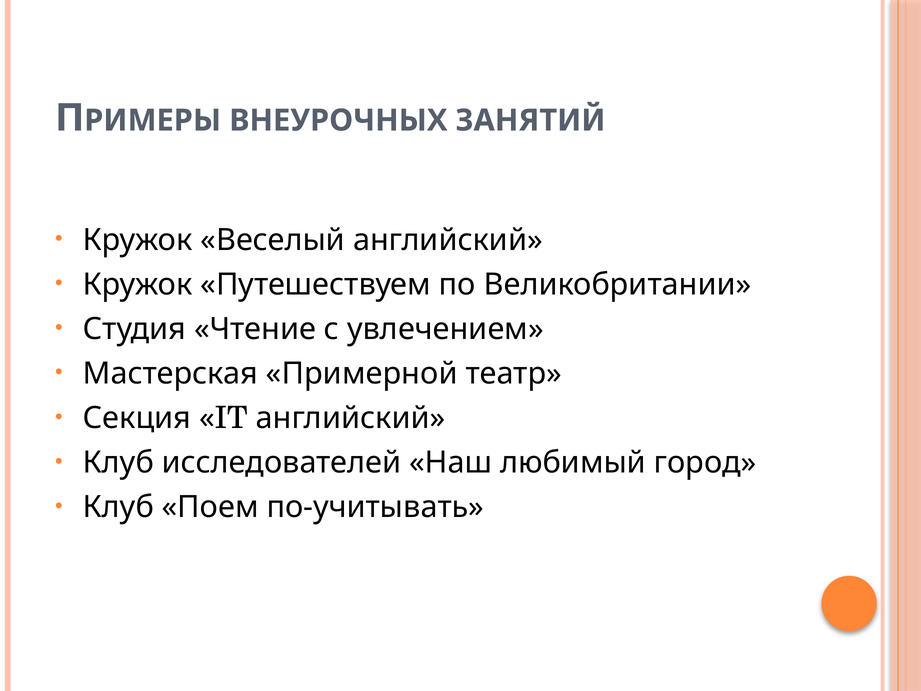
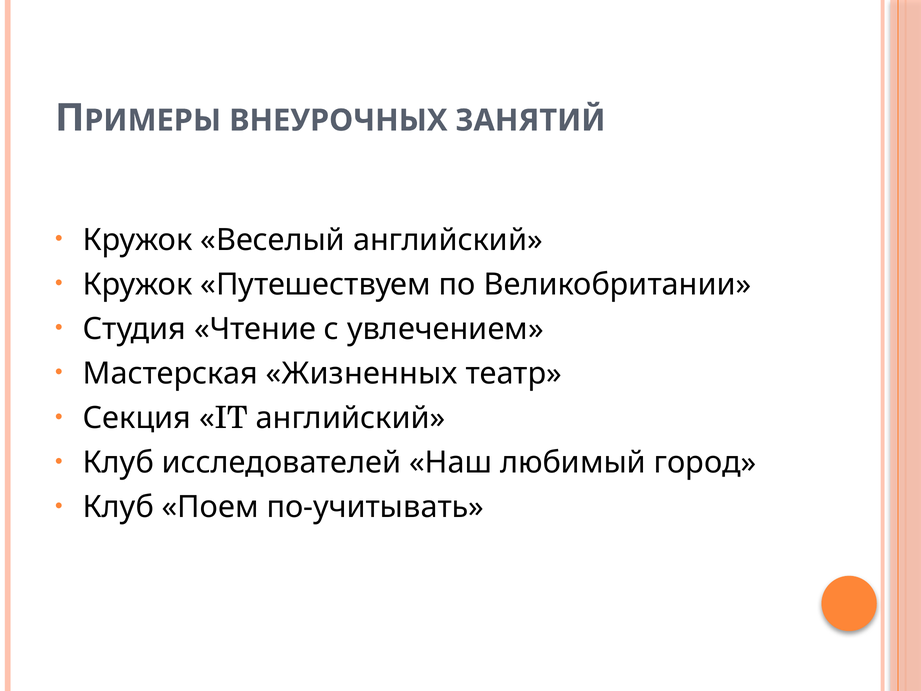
Примерной: Примерной -> Жизненных (362, 374)
